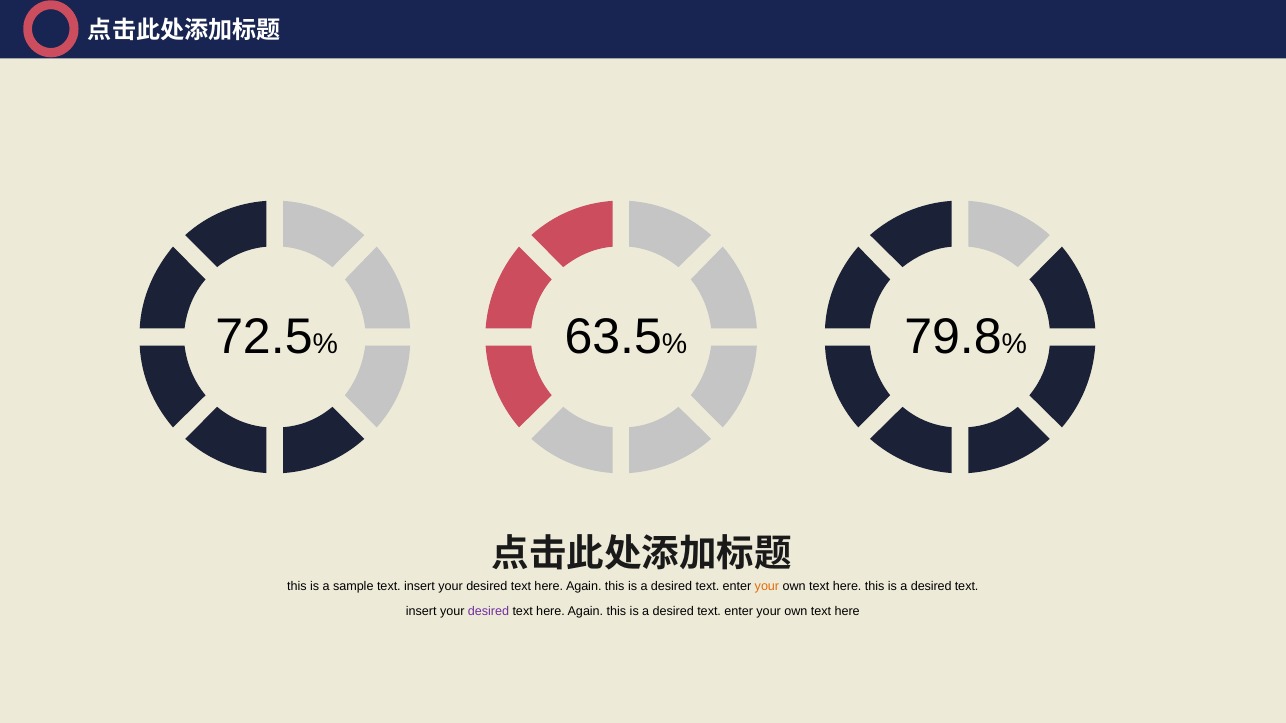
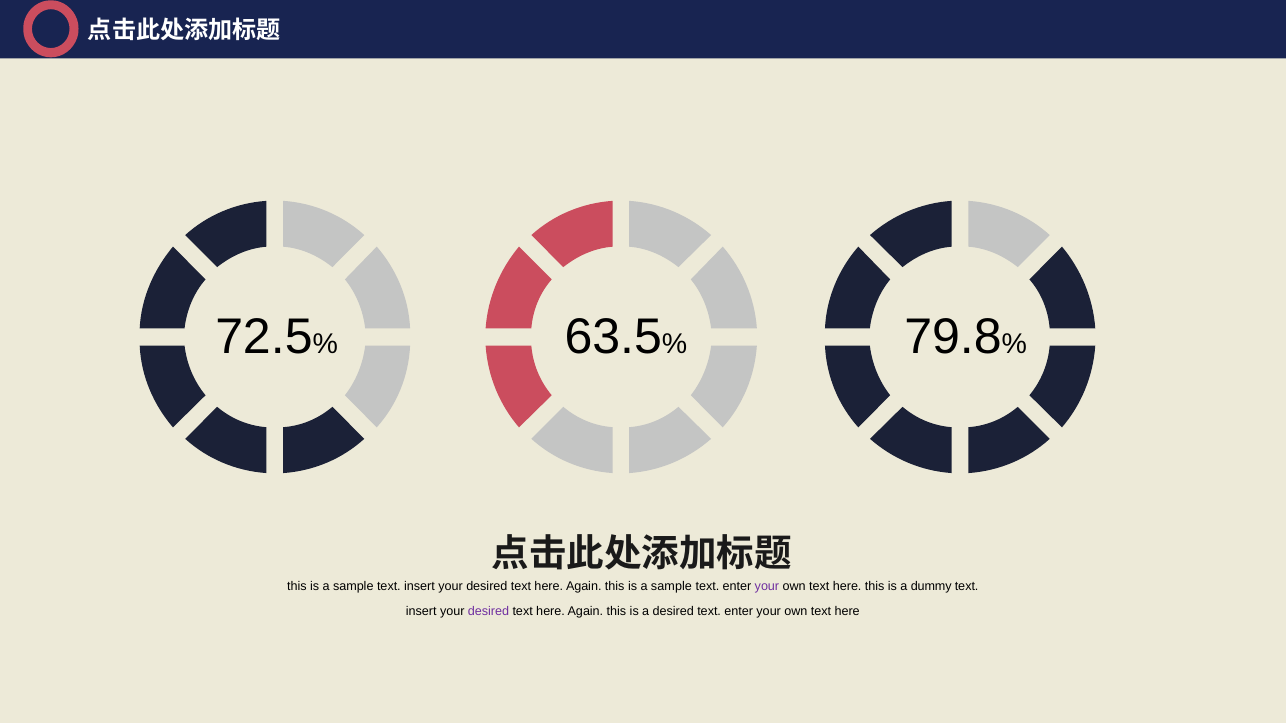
desired: desired -> sample (671, 586)
your colour: orange -> purple (767, 586)
desired: desired -> dummy (931, 586)
